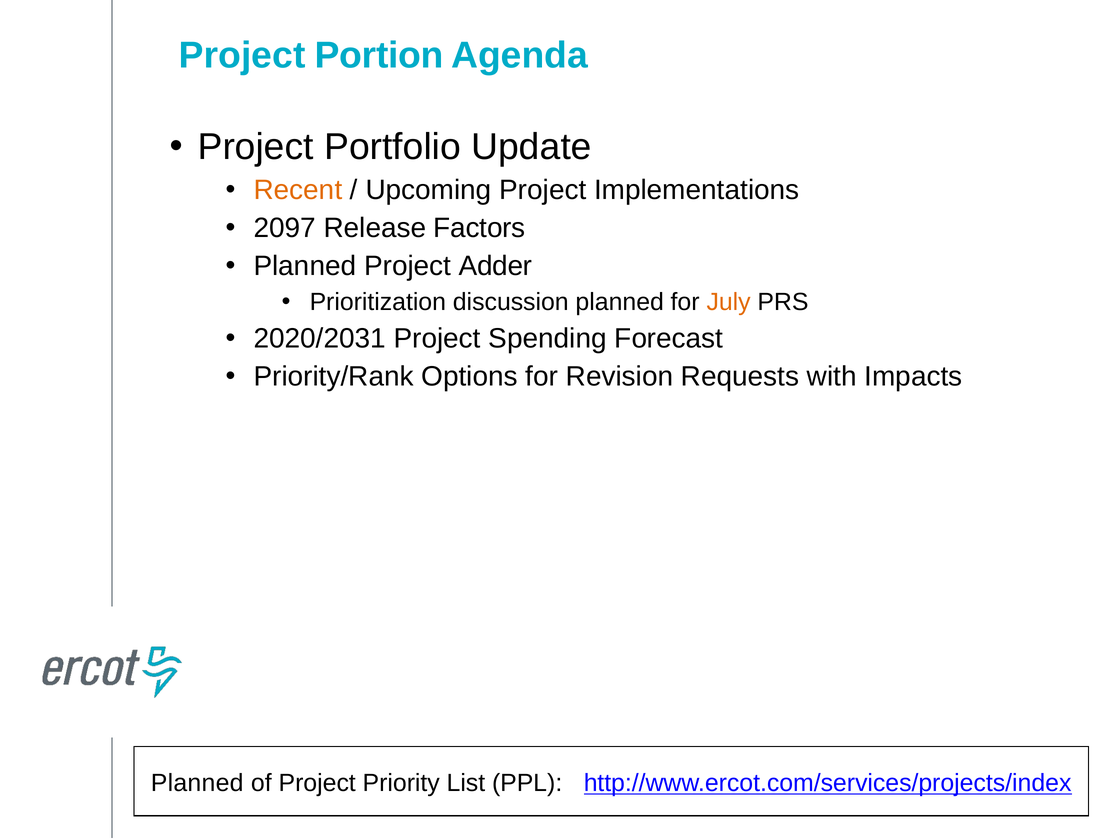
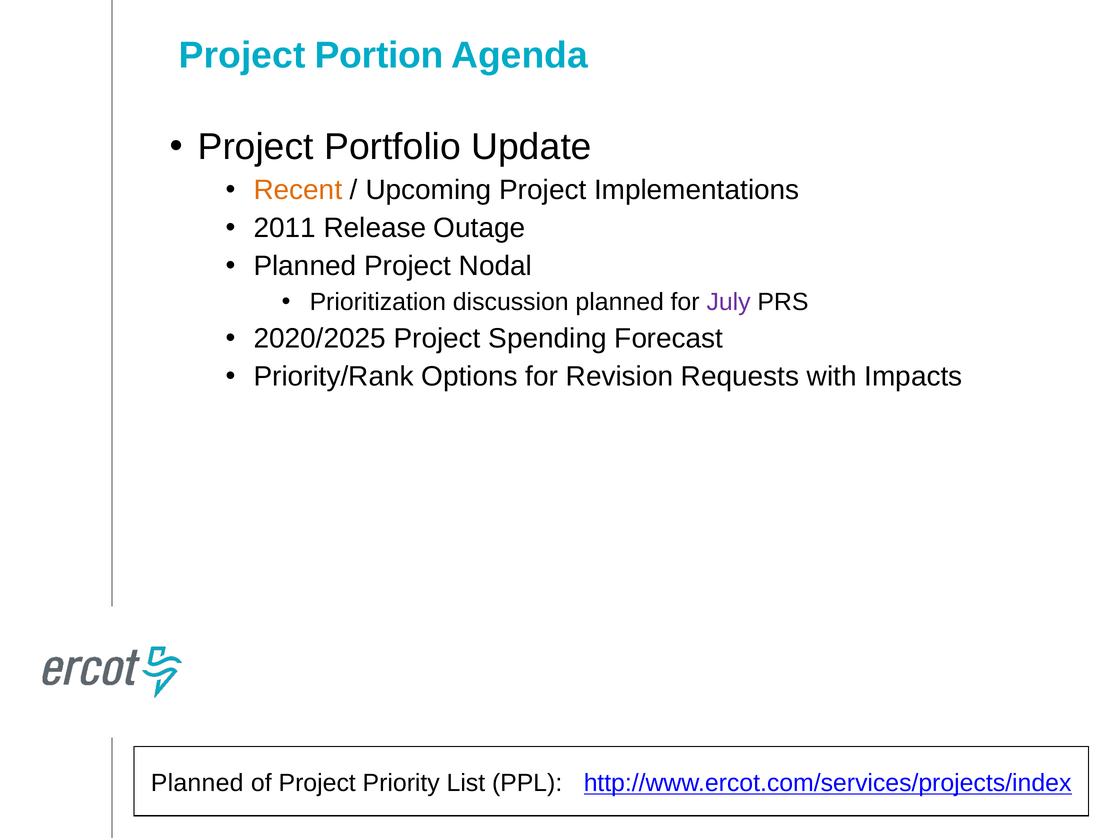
2097: 2097 -> 2011 (285, 228)
Factors: Factors -> Outage (479, 228)
Adder: Adder -> Nodal (495, 266)
July colour: orange -> purple (729, 302)
2020/2031: 2020/2031 -> 2020/2025 (320, 339)
